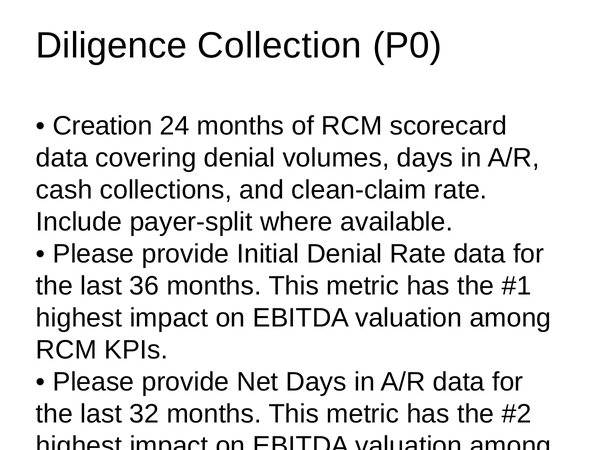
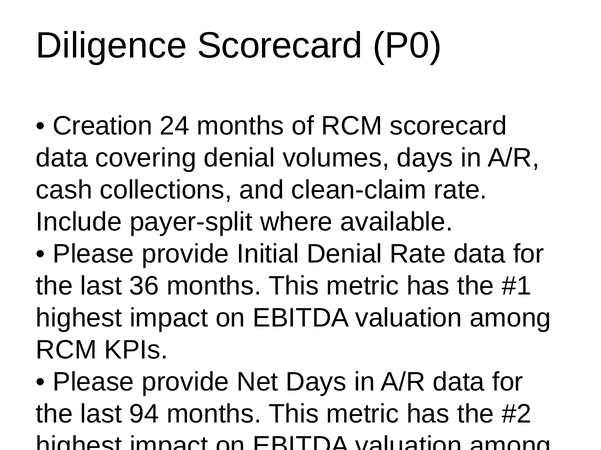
Diligence Collection: Collection -> Scorecard (280, 46)
32: 32 -> 94 (144, 415)
